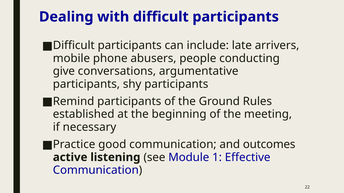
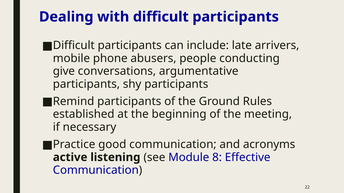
outcomes: outcomes -> acronyms (269, 145)
1: 1 -> 8 (217, 158)
